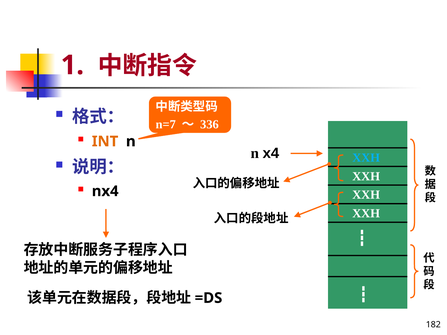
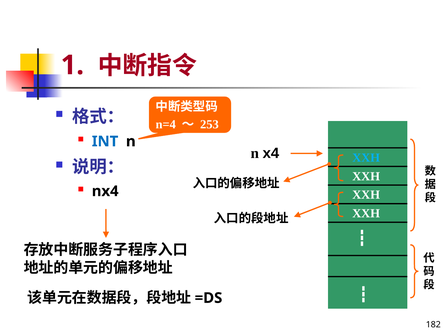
n=7: n=7 -> n=4 (166, 124)
336: 336 -> 253 (209, 124)
INT colour: orange -> blue (105, 142)
